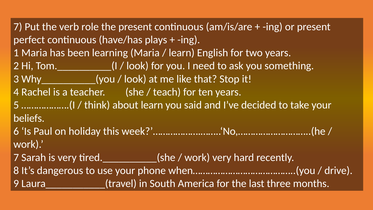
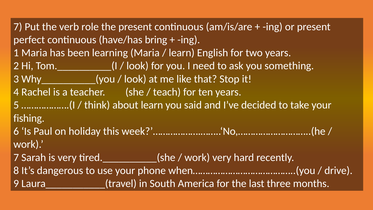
plays: plays -> bring (156, 40)
beliefs: beliefs -> fishing (29, 118)
